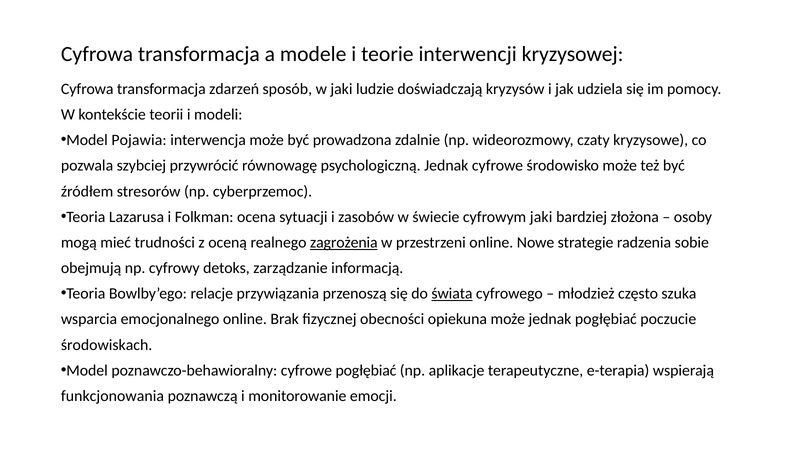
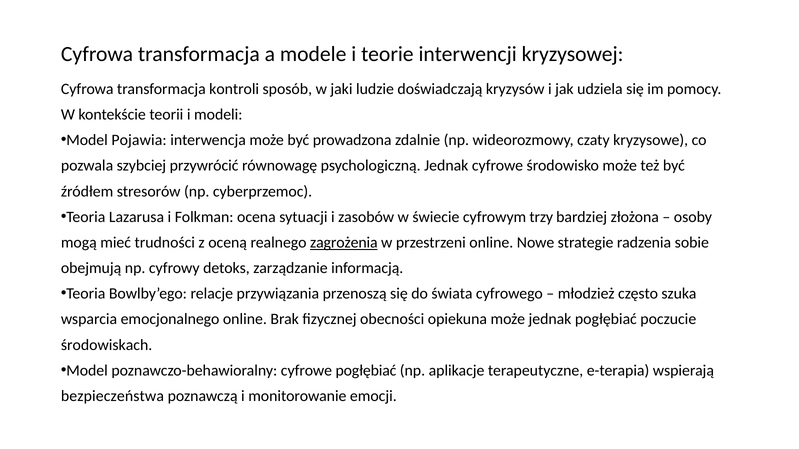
zdarzeń: zdarzeń -> kontroli (234, 89)
cyfrowym jaki: jaki -> trzy (541, 217)
świata underline: present -> none (452, 294)
funkcjonowania: funkcjonowania -> bezpieczeństwa (112, 396)
